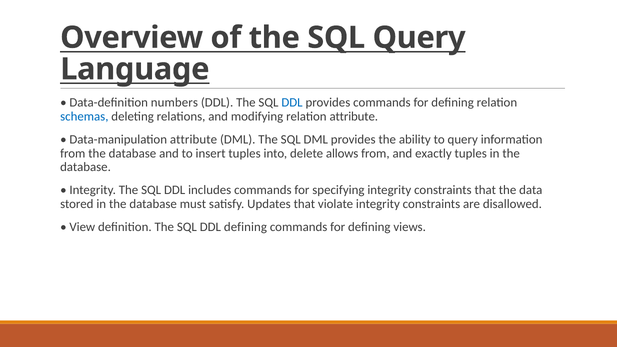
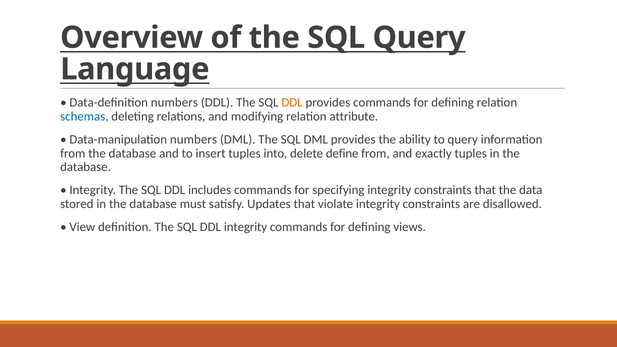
DDL colour: blue -> orange (292, 103)
Data-manipulation attribute: attribute -> numbers (194, 139)
allows: allows -> define (342, 153)
DDL defining: defining -> integrity (246, 227)
